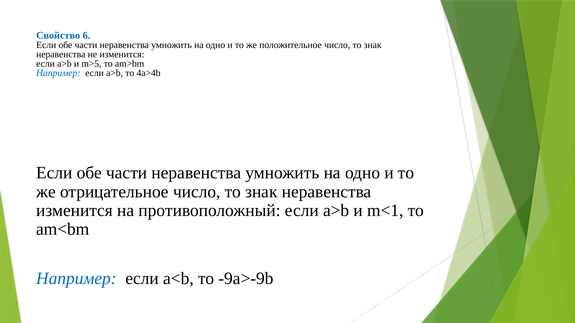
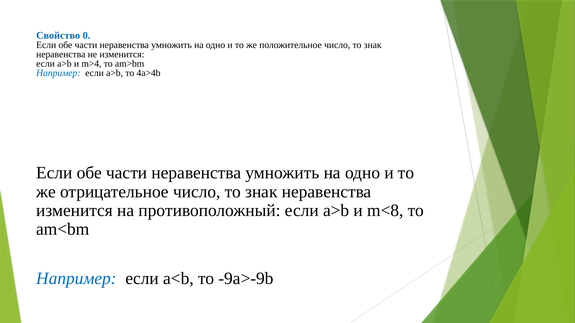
6: 6 -> 0 (86, 35)
m>5: m>5 -> m>4 (91, 64)
m<1: m<1 -> m<8 (385, 211)
